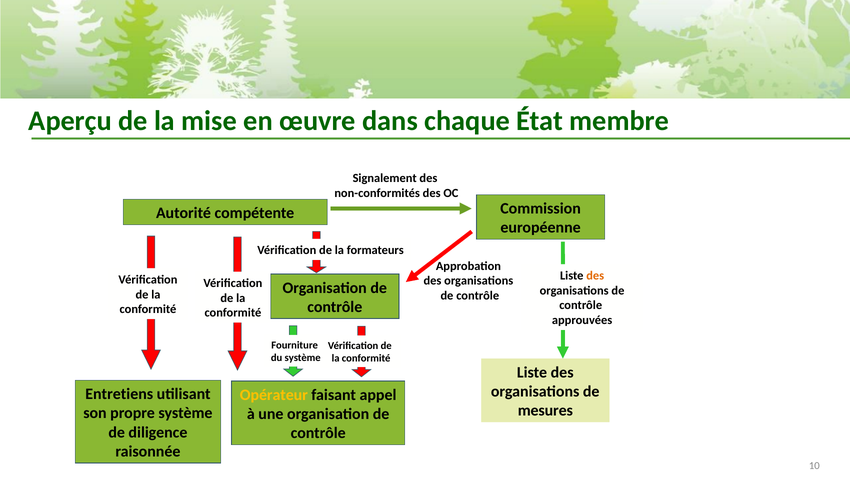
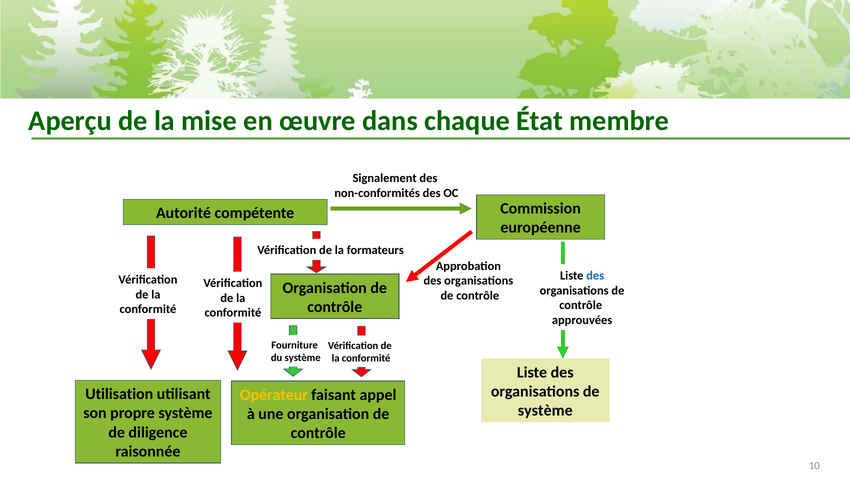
des colour: orange -> blue (595, 276)
Entretiens: Entretiens -> Utilisation (119, 394)
mesures: mesures -> système (545, 411)
